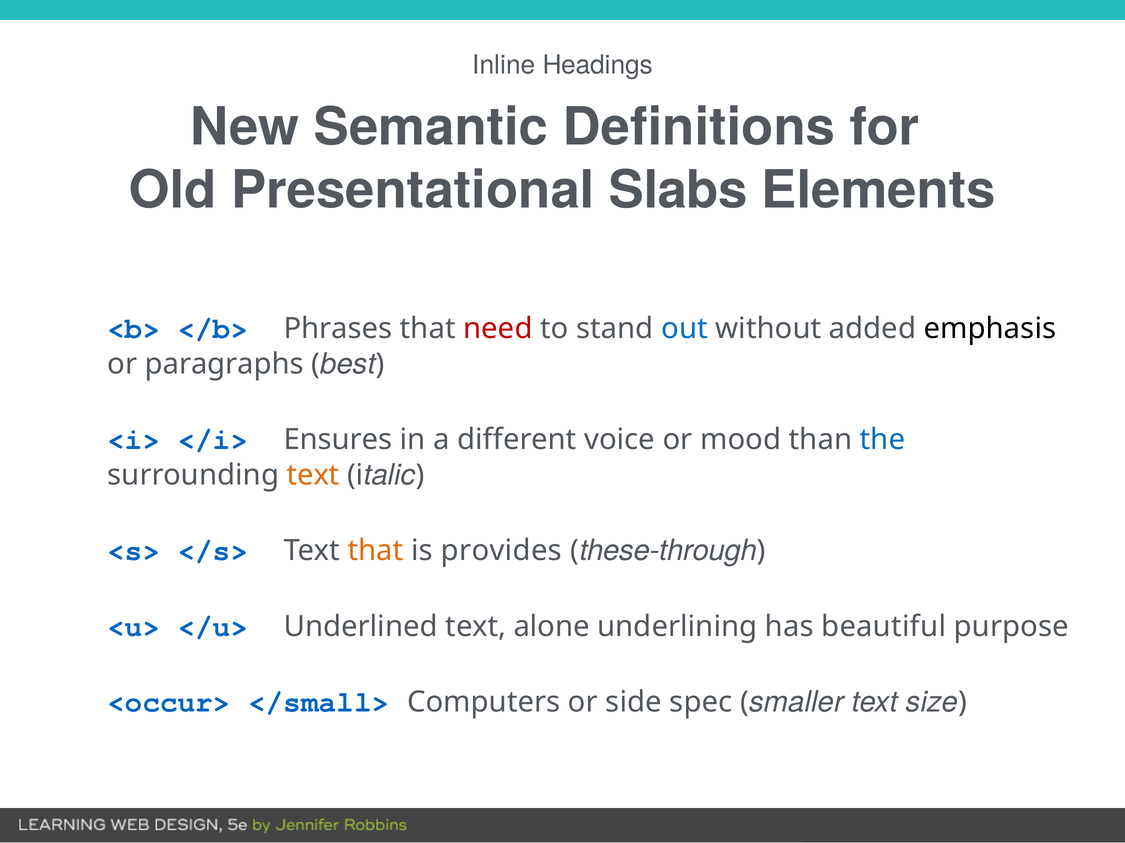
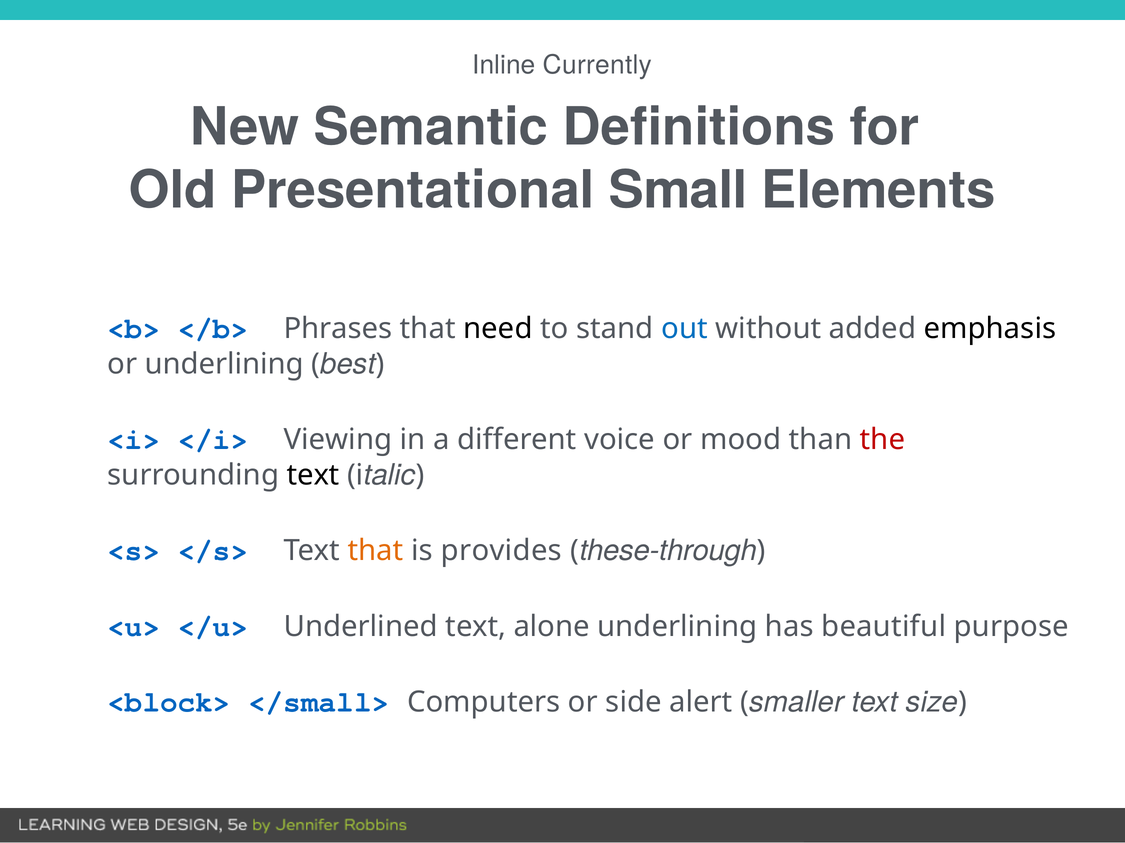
Headings: Headings -> Currently (597, 65)
Slabs: Slabs -> Small (678, 191)
need colour: red -> black (498, 329)
or paragraphs: paragraphs -> underlining (224, 364)
Ensures: Ensures -> Viewing (338, 440)
the colour: blue -> red (882, 440)
text colour: orange -> black (313, 475)
<occur>: <occur> -> <block> (169, 703)
spec: spec -> alert (701, 703)
